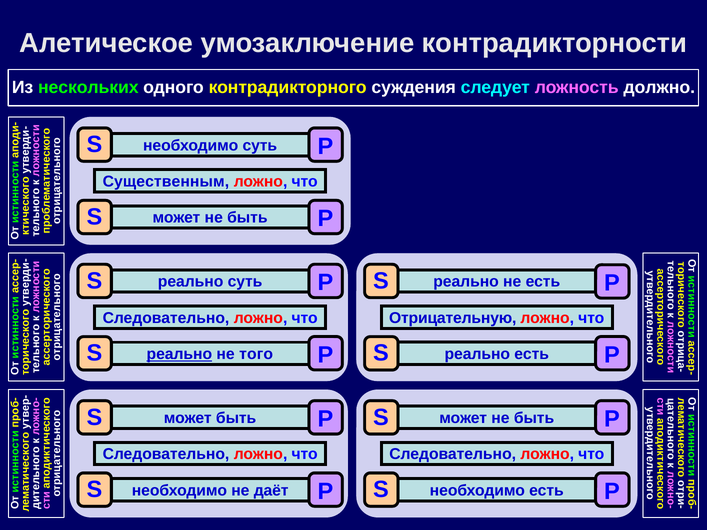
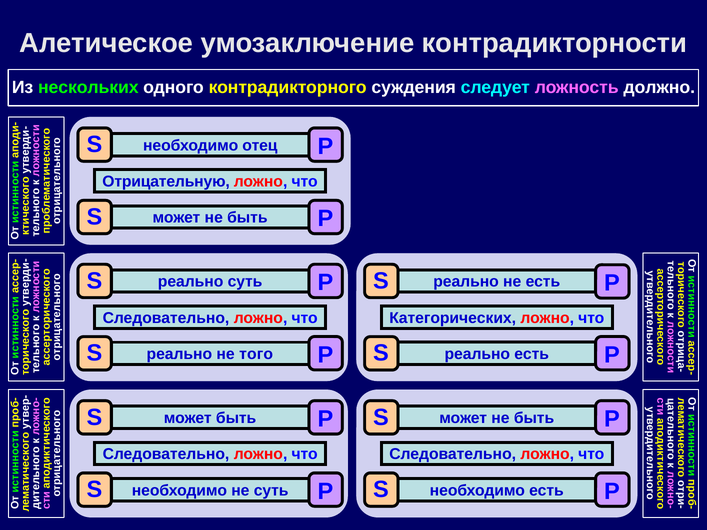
необходимо суть: суть -> отец (260, 146)
Существенным: Существенным -> Отрицательную (166, 182)
Отрицательную: Отрицательную -> Категорических (453, 318)
реально underline: present -> none (179, 354)
не даёт: даёт -> суть (271, 491)
